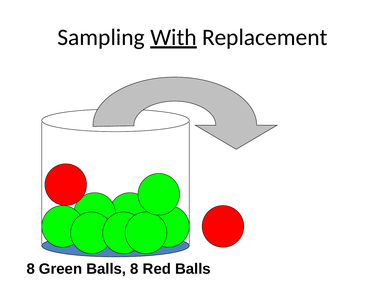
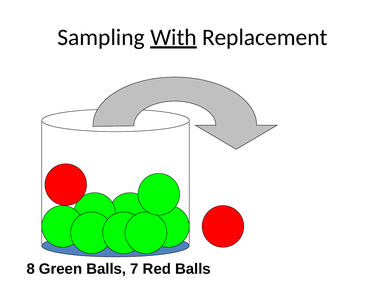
Balls 8: 8 -> 7 (134, 269)
